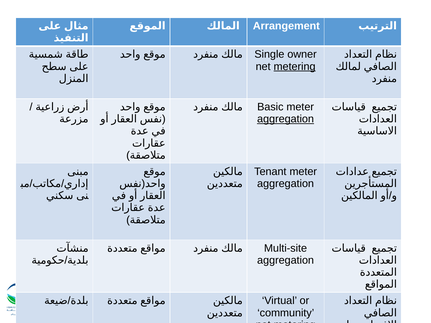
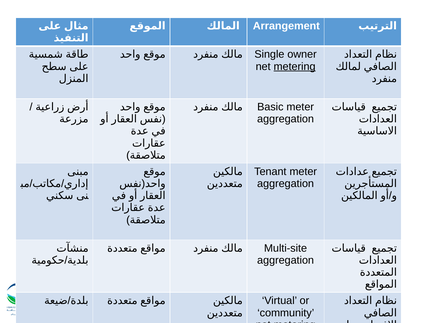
aggregation underline: present -> none (286, 119)
